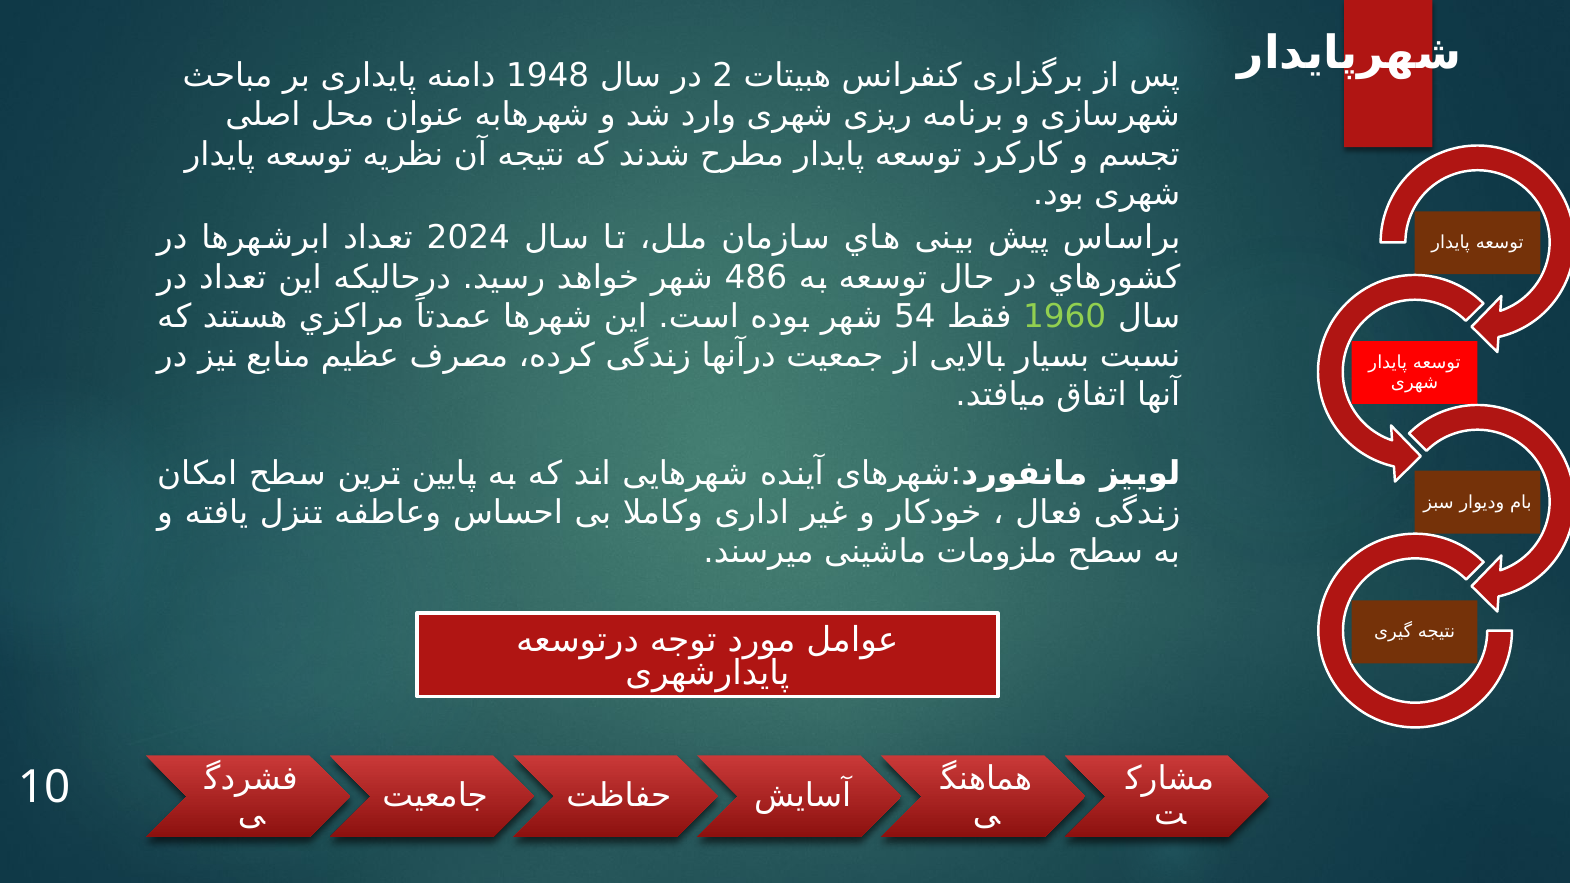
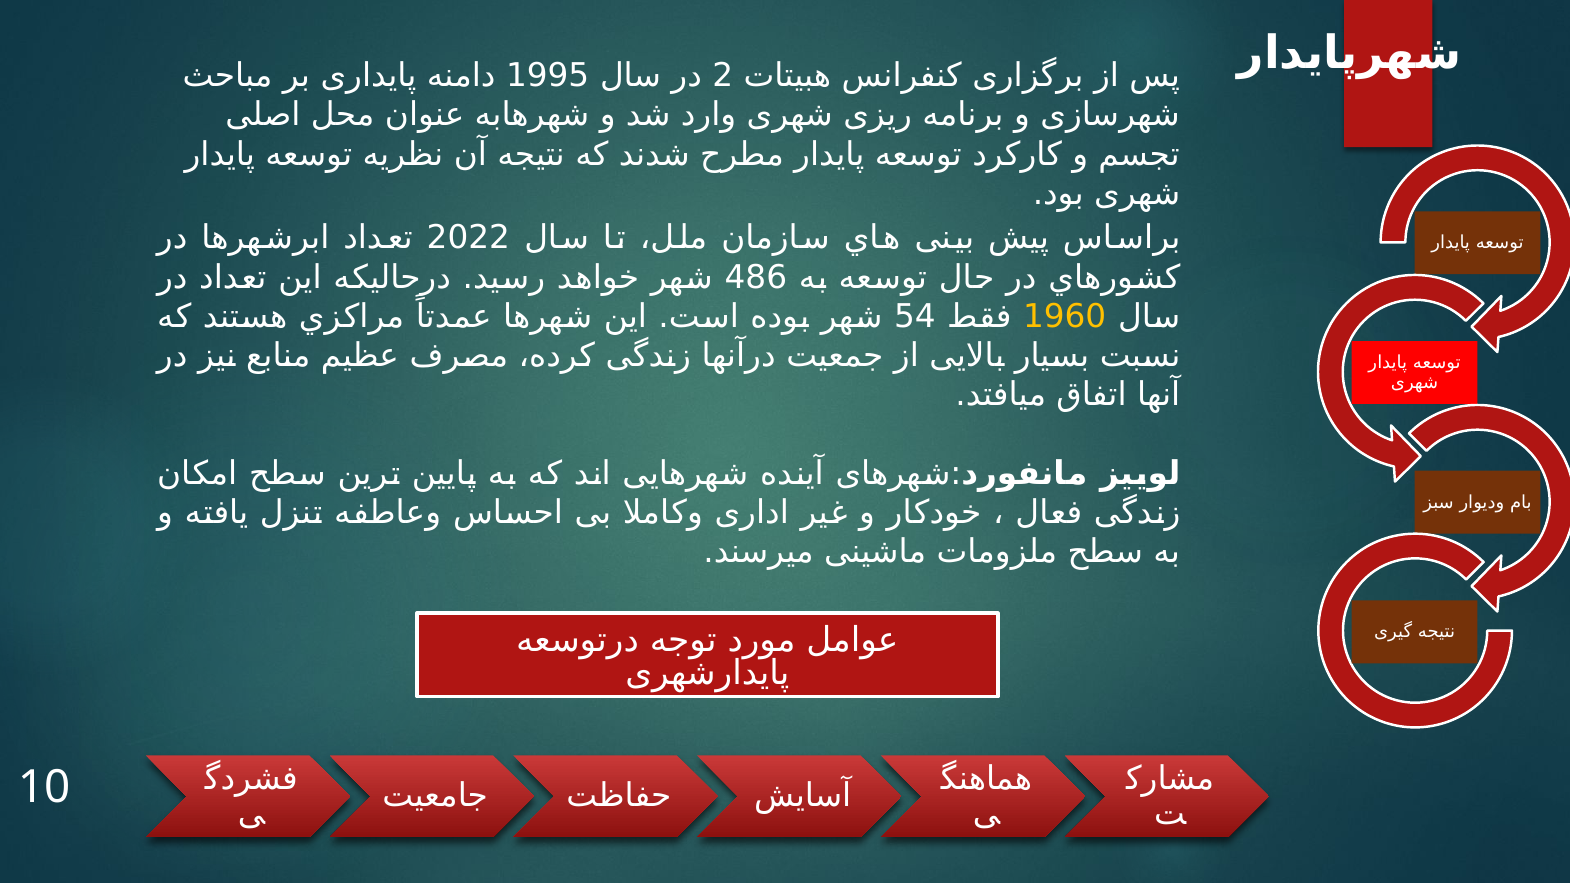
1948: 1948 -> 1995 (548, 76)
2024: 2024 -> 2022 (468, 238)
1960 colour: light green -> yellow (1065, 317)
